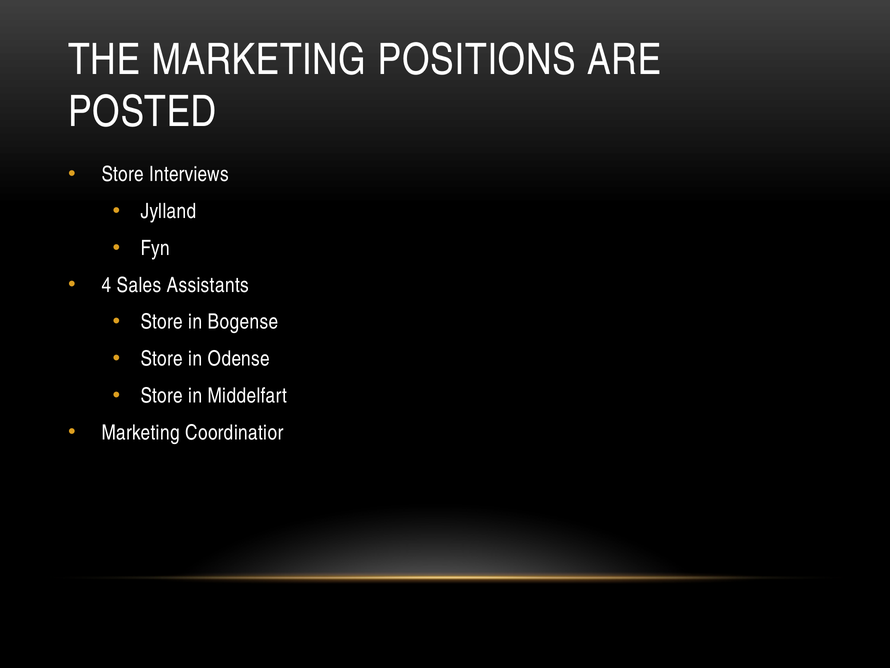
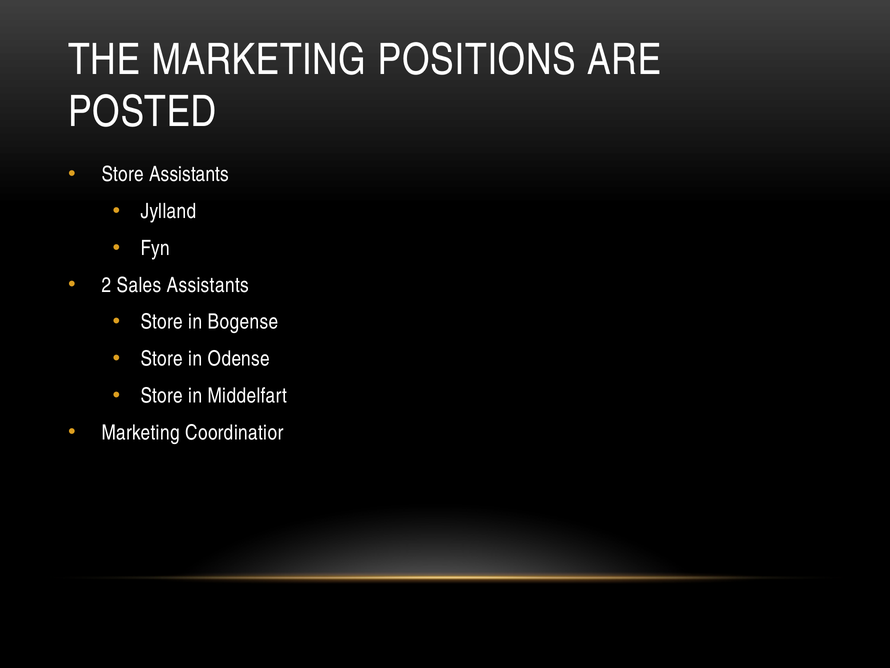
Store Interviews: Interviews -> Assistants (189, 174)
4: 4 -> 2 (106, 285)
